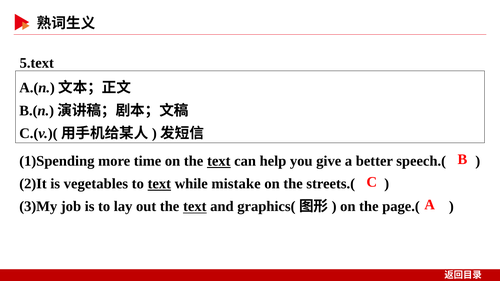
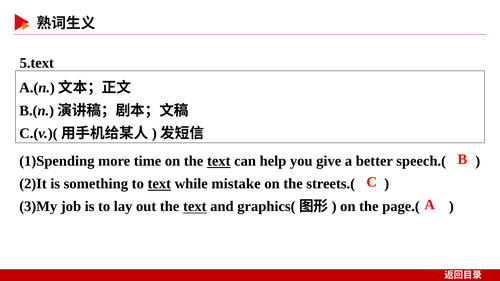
vegetables: vegetables -> something (96, 184)
